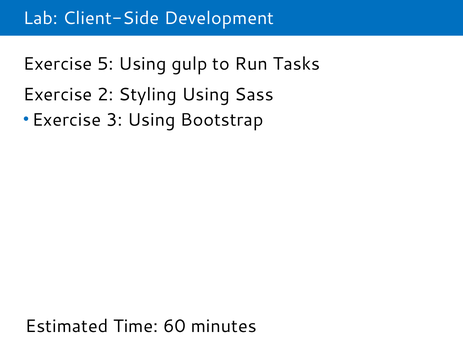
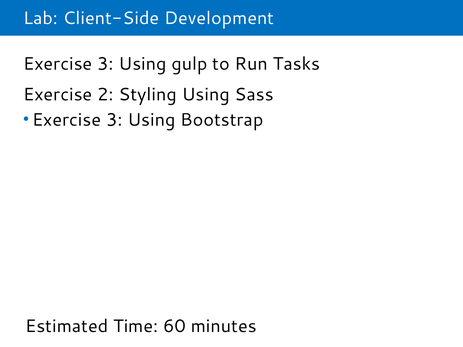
5: 5 -> 3 (105, 64)
